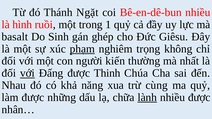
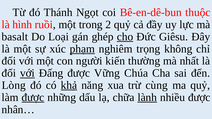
Ngặt: Ngặt -> Ngọt (87, 12)
Bê-en-dê-bun nhiều: nhiều -> thuộc (198, 12)
1: 1 -> 2 (108, 25)
Sinh: Sinh -> Loại (59, 37)
cho underline: none -> present (125, 37)
Thinh: Thinh -> Vững (107, 73)
Nhau: Nhau -> Lòng (14, 85)
khả underline: none -> present (69, 85)
được underline: none -> present (33, 98)
